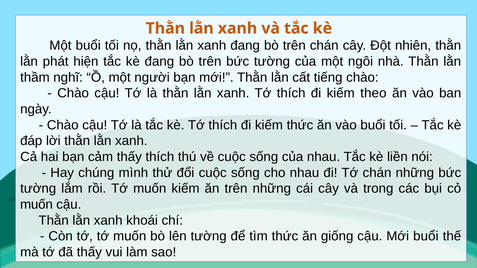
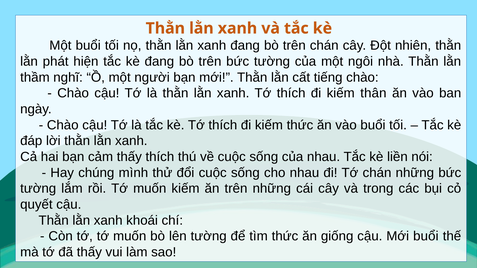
theo: theo -> thân (373, 93)
muốn: muốn -> quyết (36, 205)
